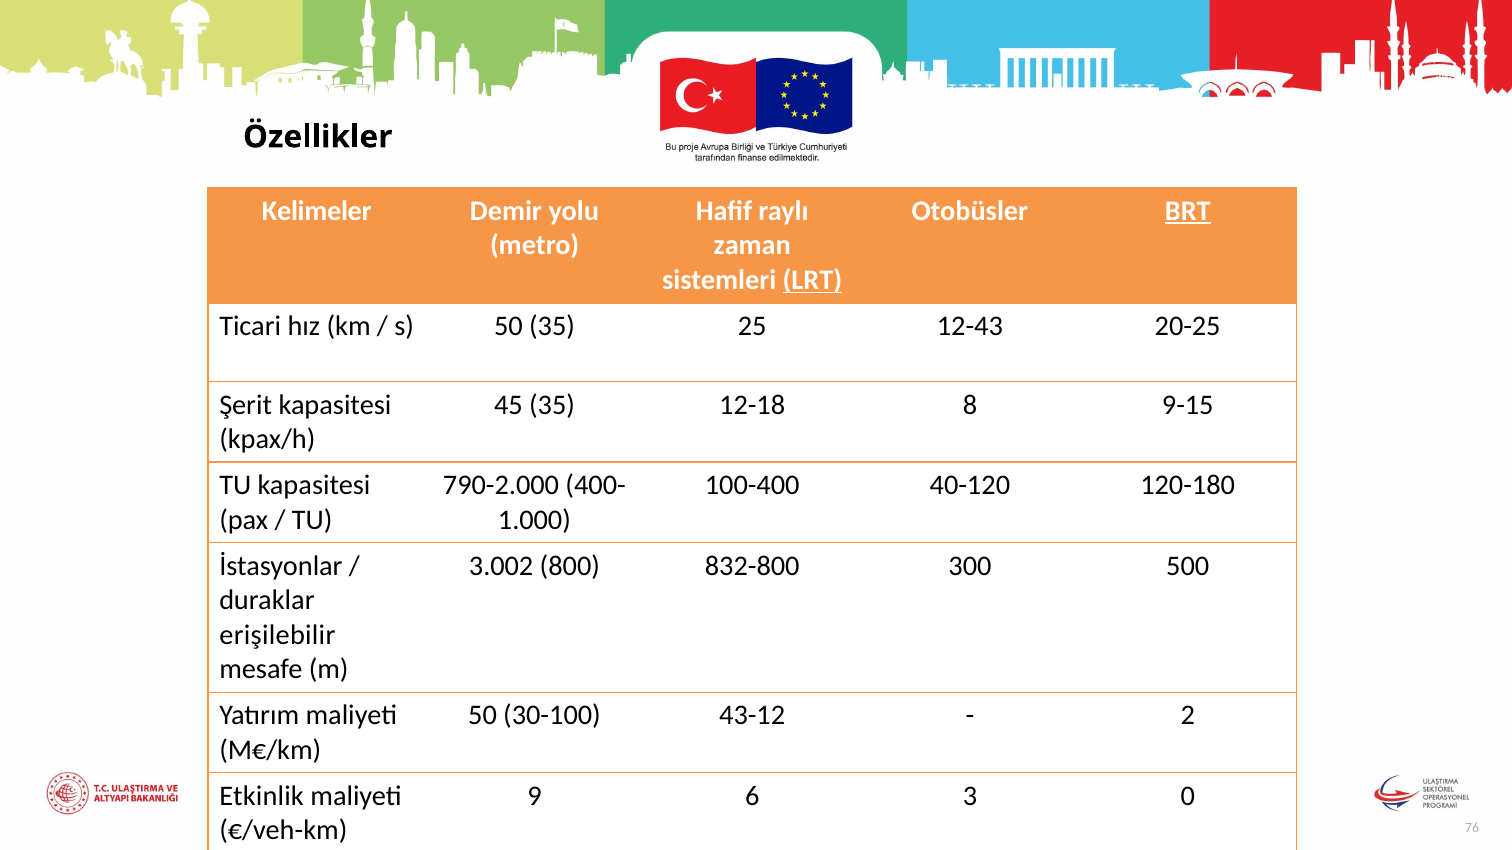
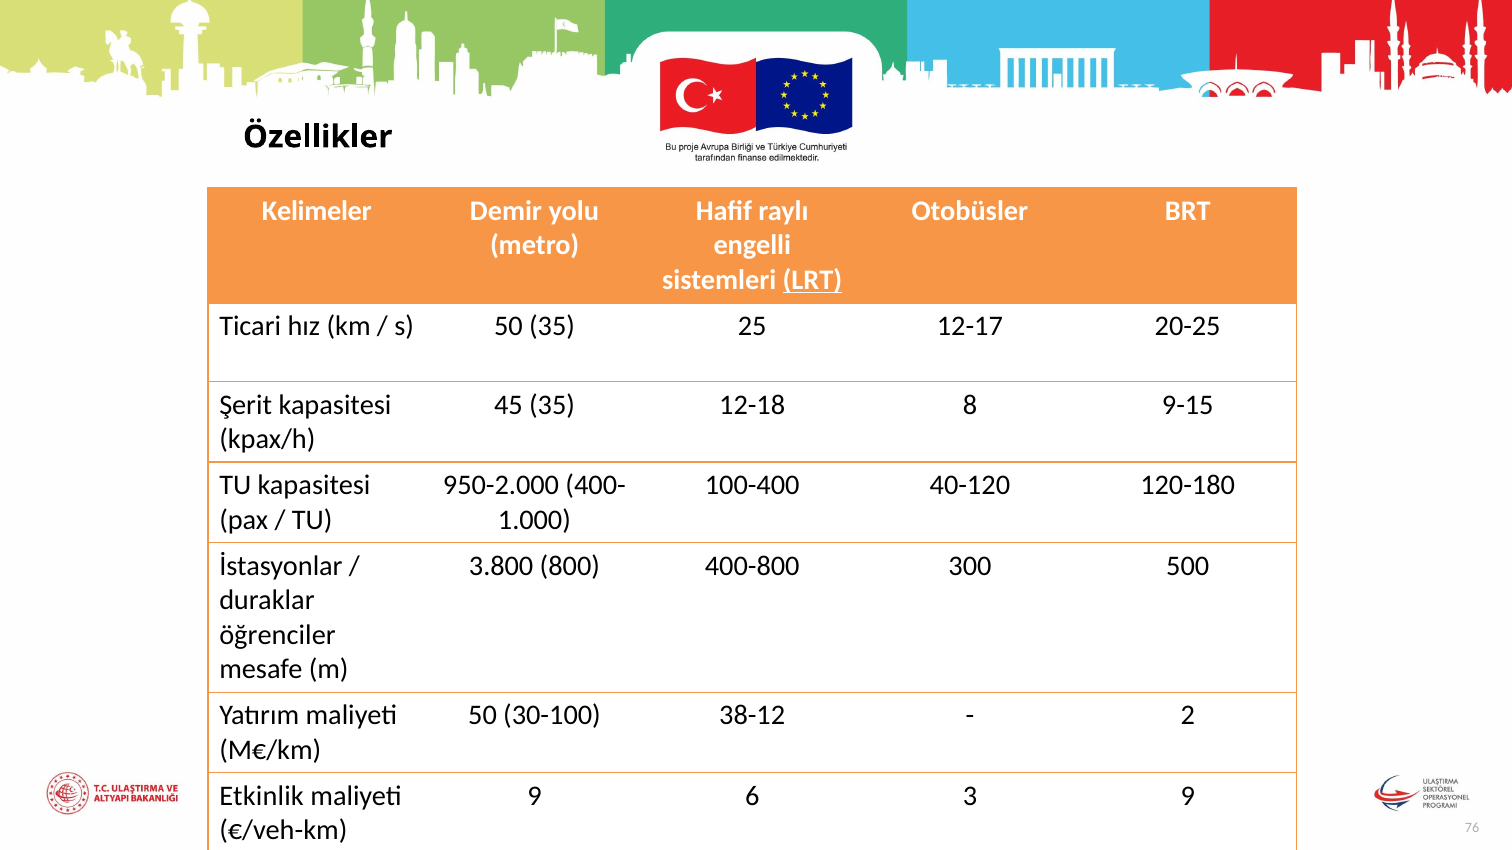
BRT underline: present -> none (1188, 211)
zaman: zaman -> engelli (752, 246)
12-43: 12-43 -> 12-17 (970, 326)
790-2.000: 790-2.000 -> 950-2.000 (501, 486)
3.002: 3.002 -> 3.800 (501, 566)
832-800: 832-800 -> 400-800 (752, 566)
erişilebilir: erişilebilir -> öğrenciler (278, 635)
43-12: 43-12 -> 38-12 (752, 716)
3 0: 0 -> 9 (1188, 796)
